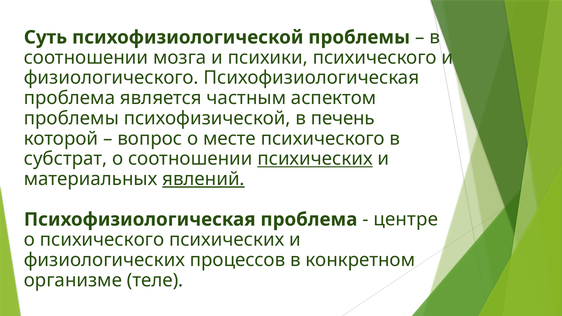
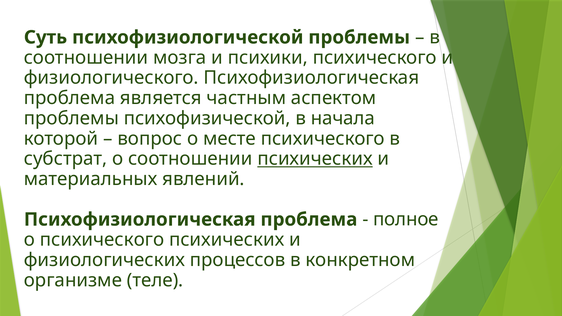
печень: печень -> начала (343, 118)
явлений underline: present -> none (203, 179)
центре: центре -> полное (406, 220)
